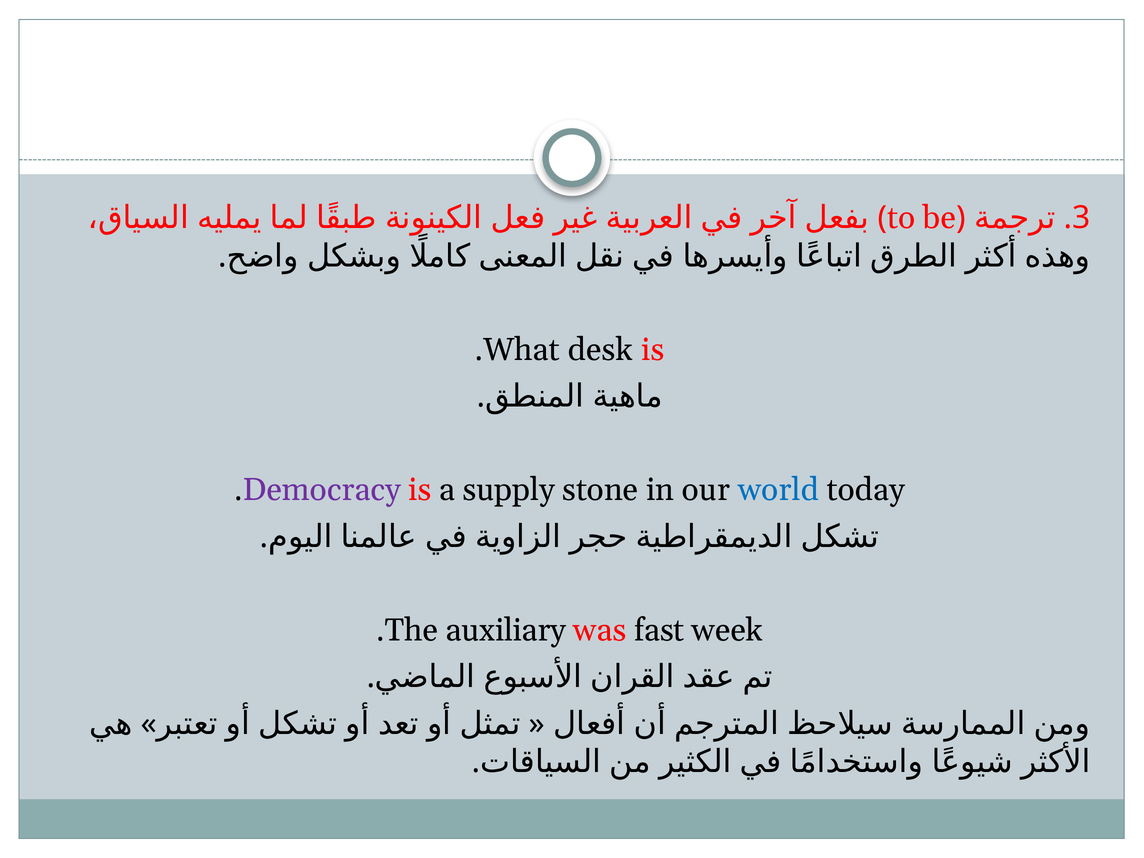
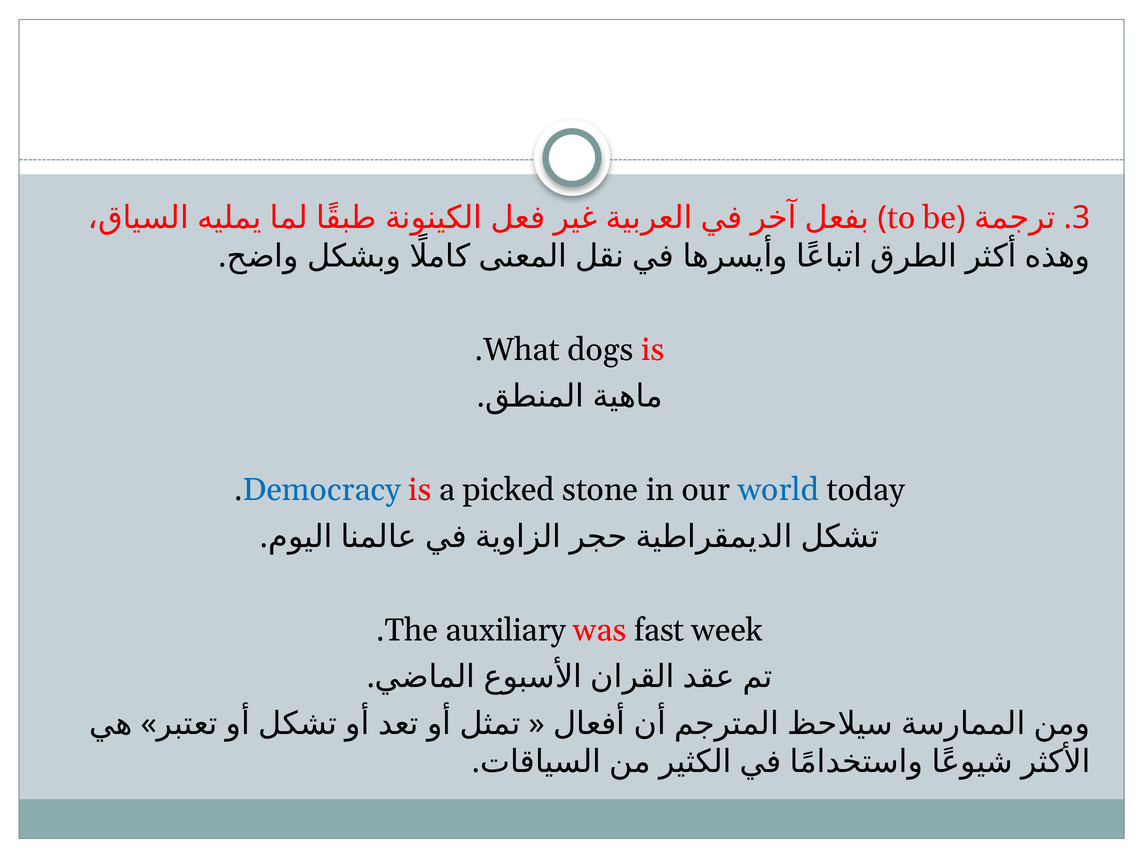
desk: desk -> dogs (600, 350)
Democracy colour: purple -> blue (322, 490)
supply: supply -> picked (509, 490)
